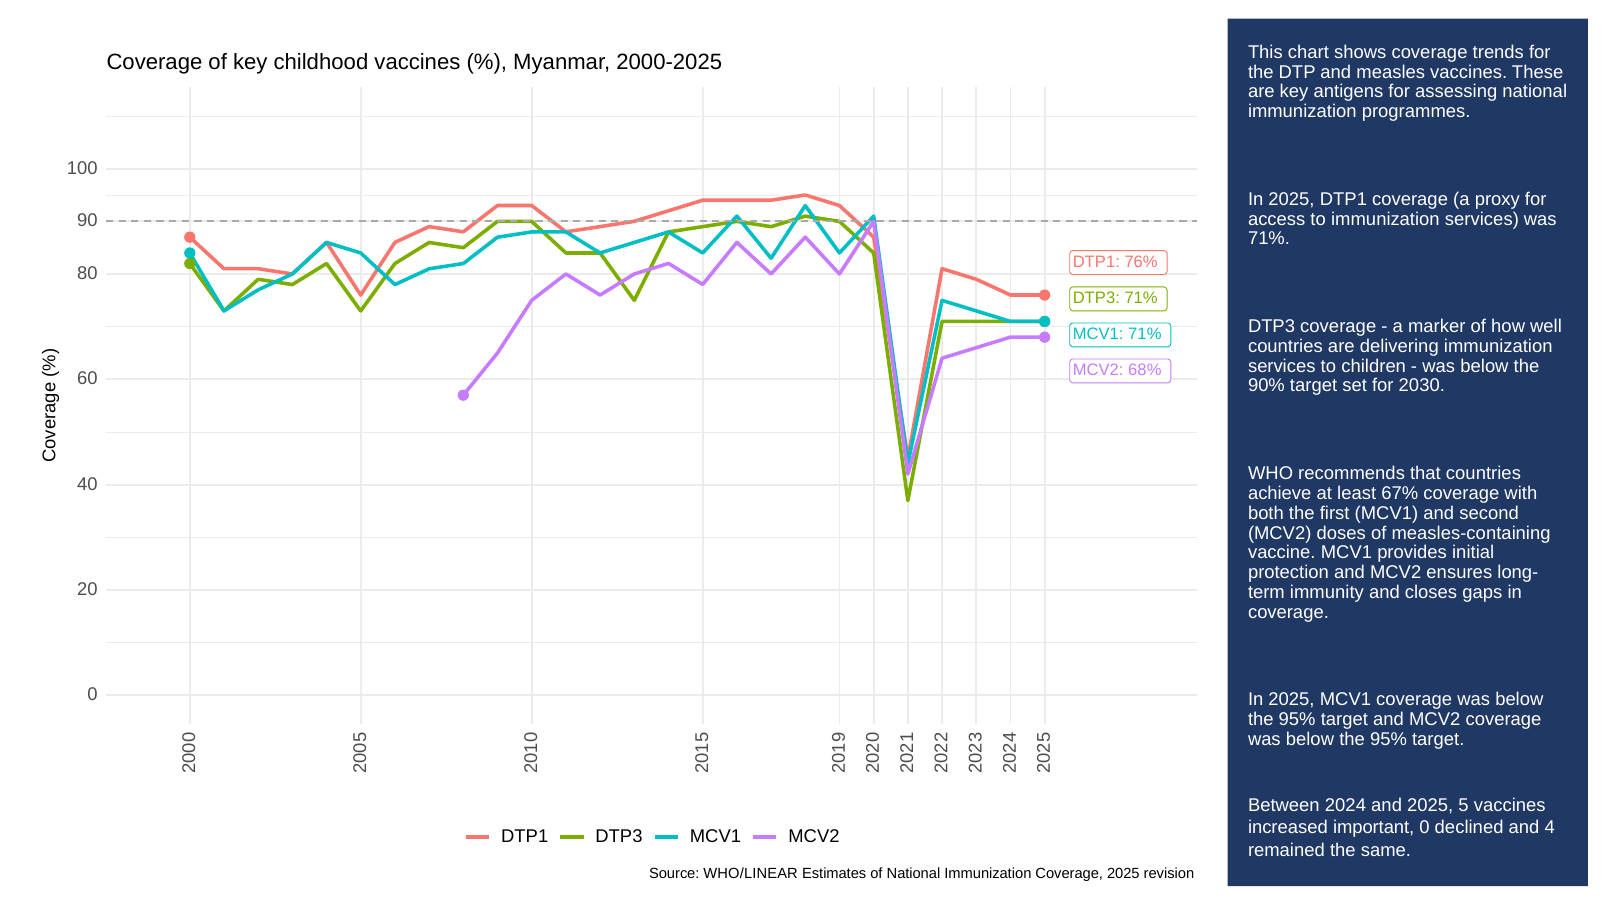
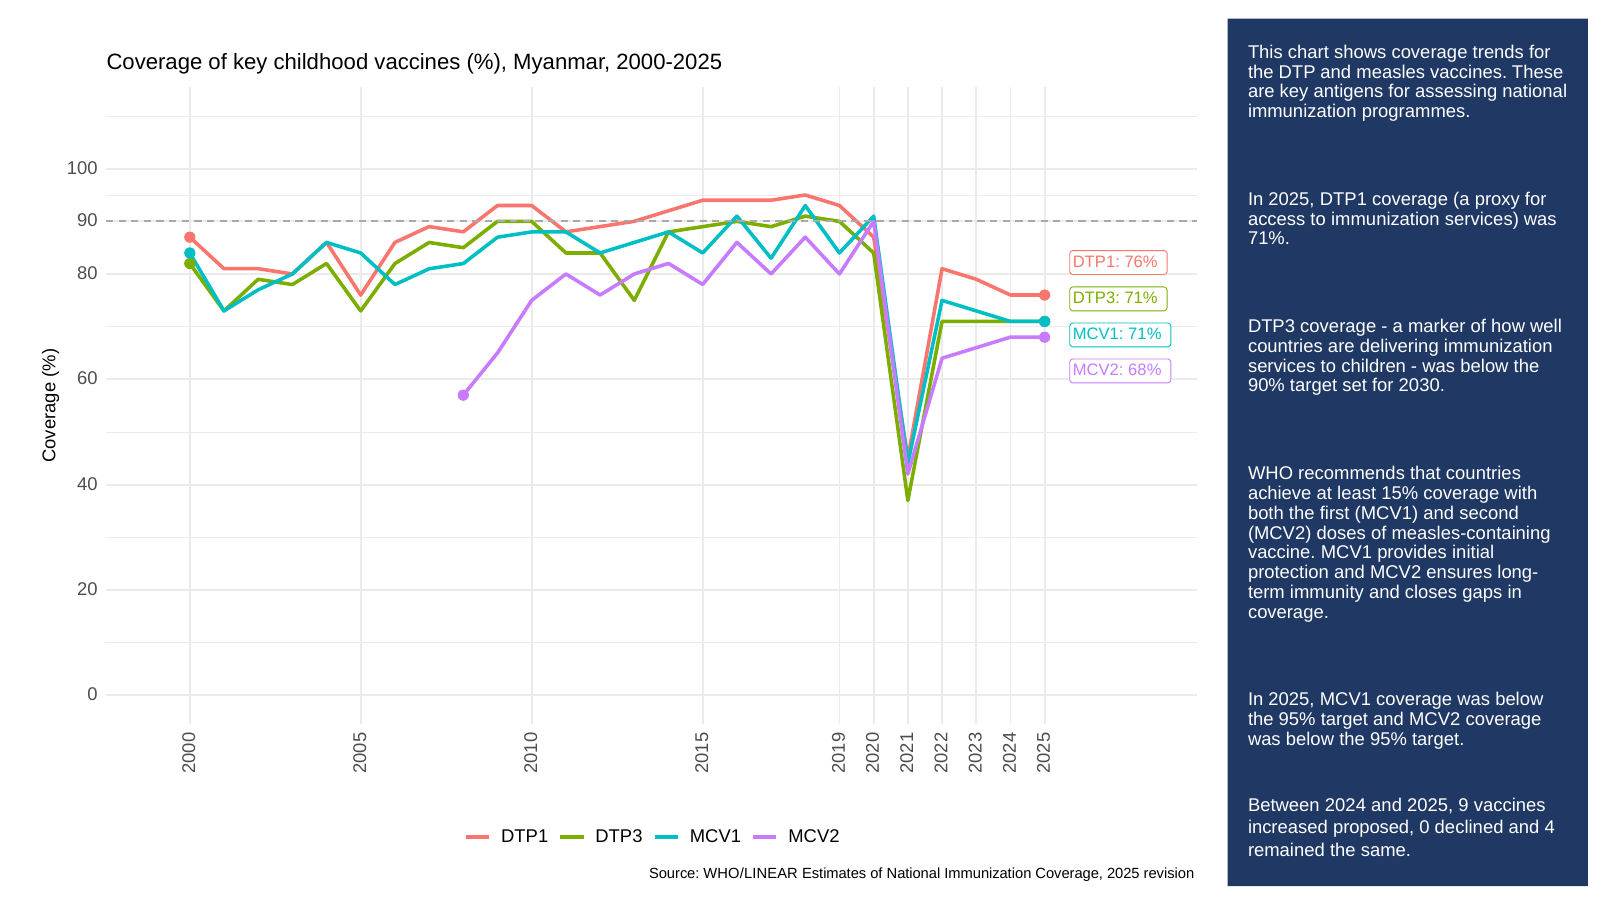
67%: 67% -> 15% (1400, 493)
2025 5: 5 -> 9 (1464, 805)
important: important -> proposed (1374, 827)
